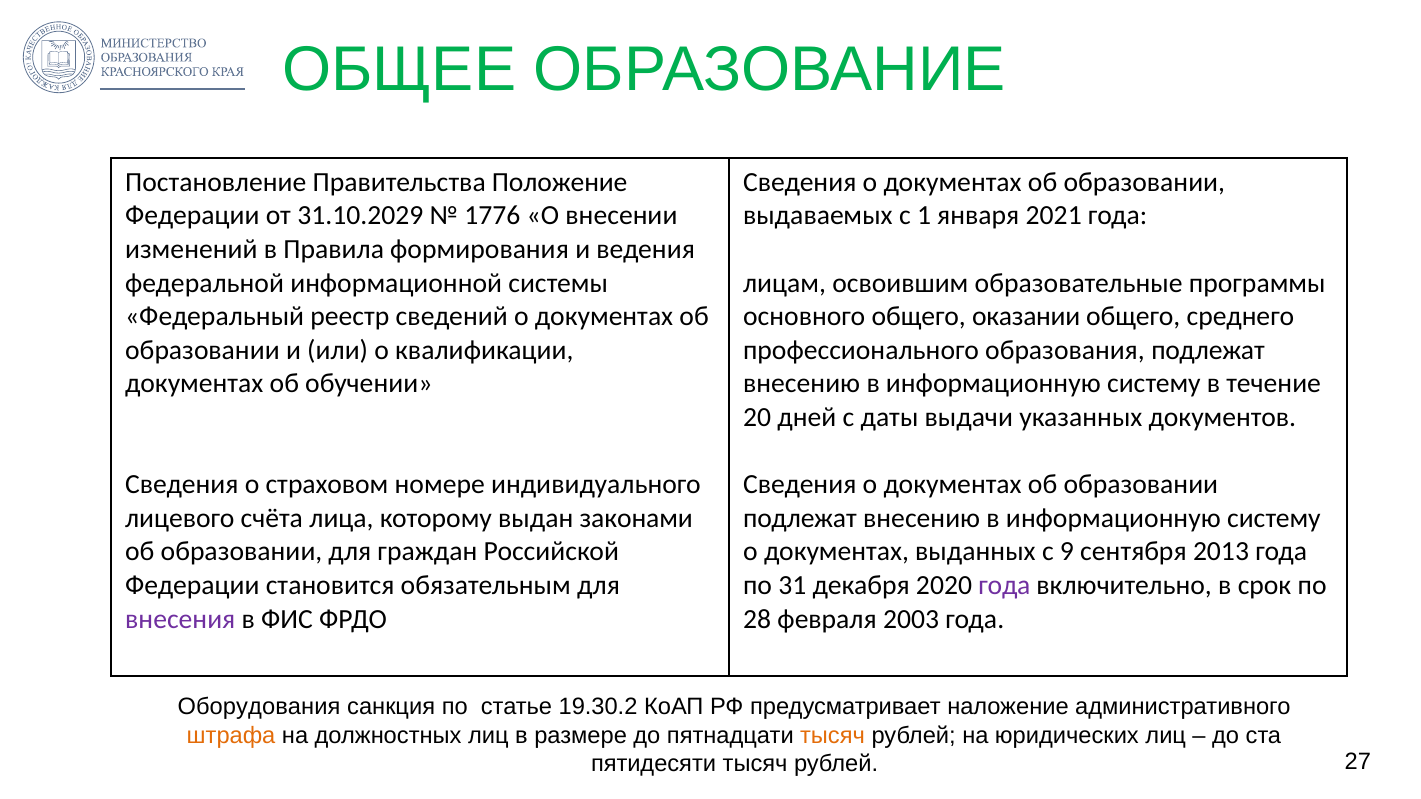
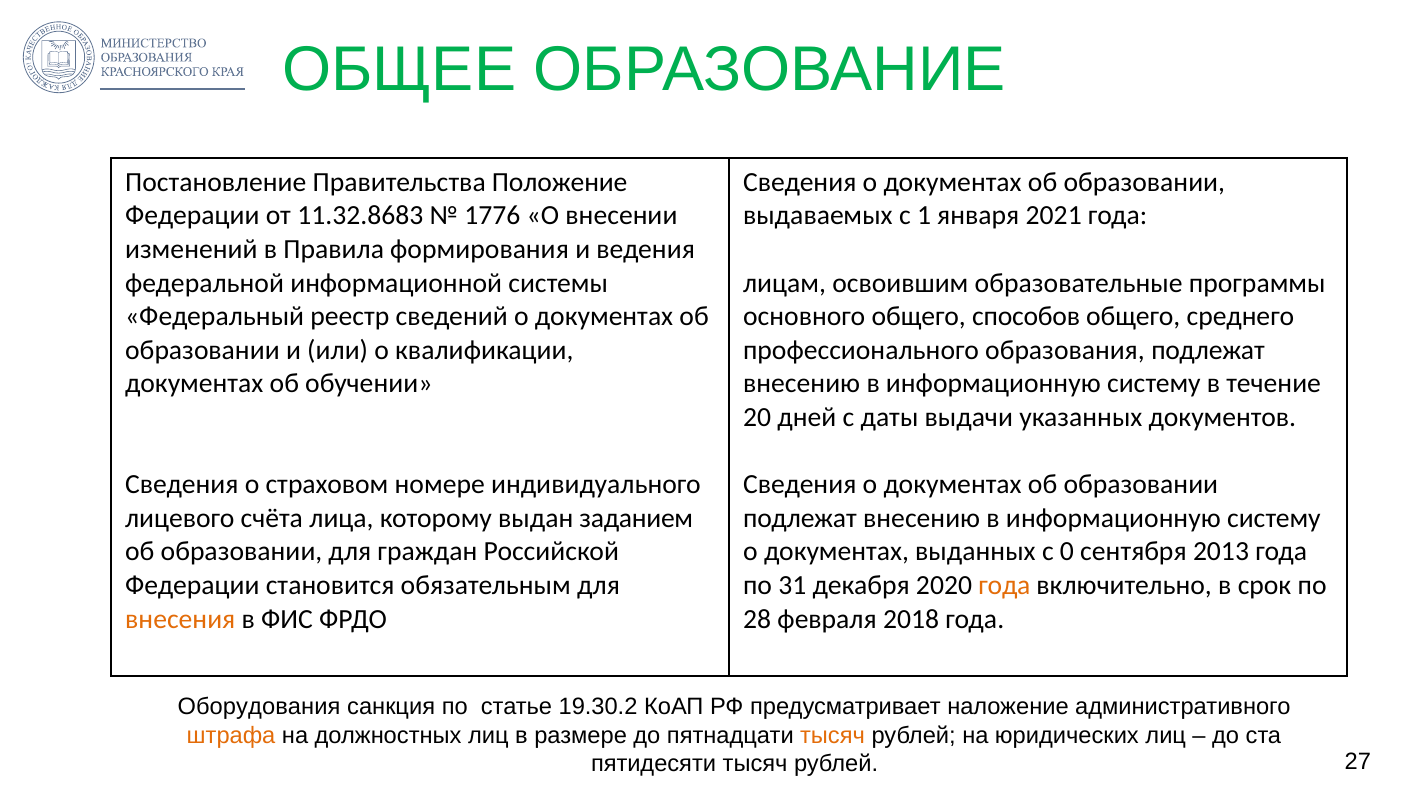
31.10.2029: 31.10.2029 -> 11.32.8683 (360, 216)
оказании: оказании -> способов (1026, 317)
законами: законами -> заданием (636, 518)
9: 9 -> 0 (1067, 552)
года colour: purple -> orange (1004, 586)
внесения colour: purple -> orange (180, 619)
2003: 2003 -> 2018 (911, 619)
